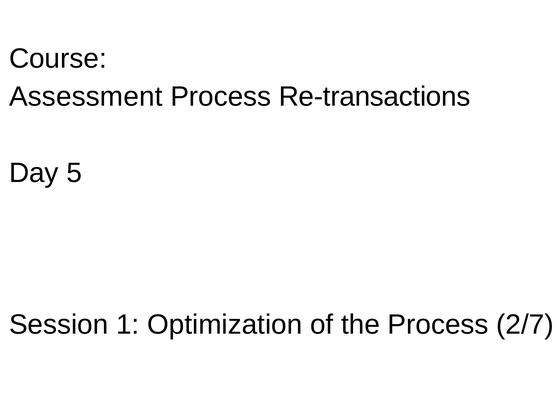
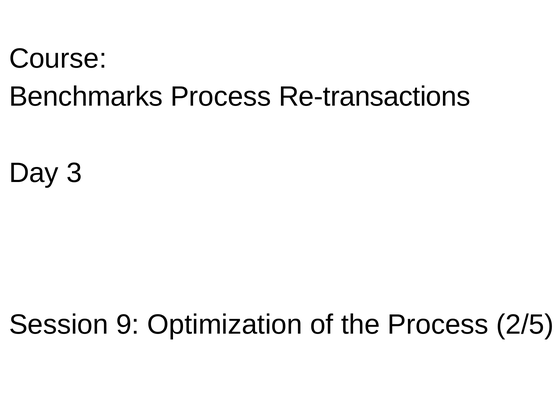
Assessment: Assessment -> Benchmarks (86, 97)
5: 5 -> 3 (74, 173)
1: 1 -> 9 (128, 325)
2/7: 2/7 -> 2/5 (525, 325)
